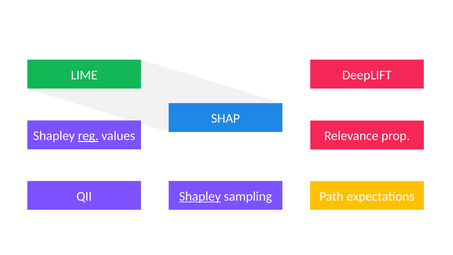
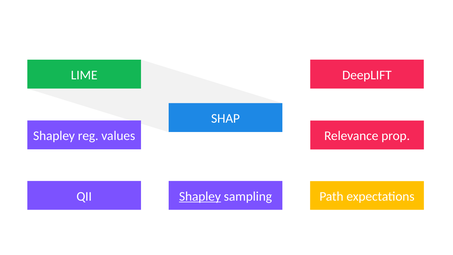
reg underline: present -> none (88, 136)
